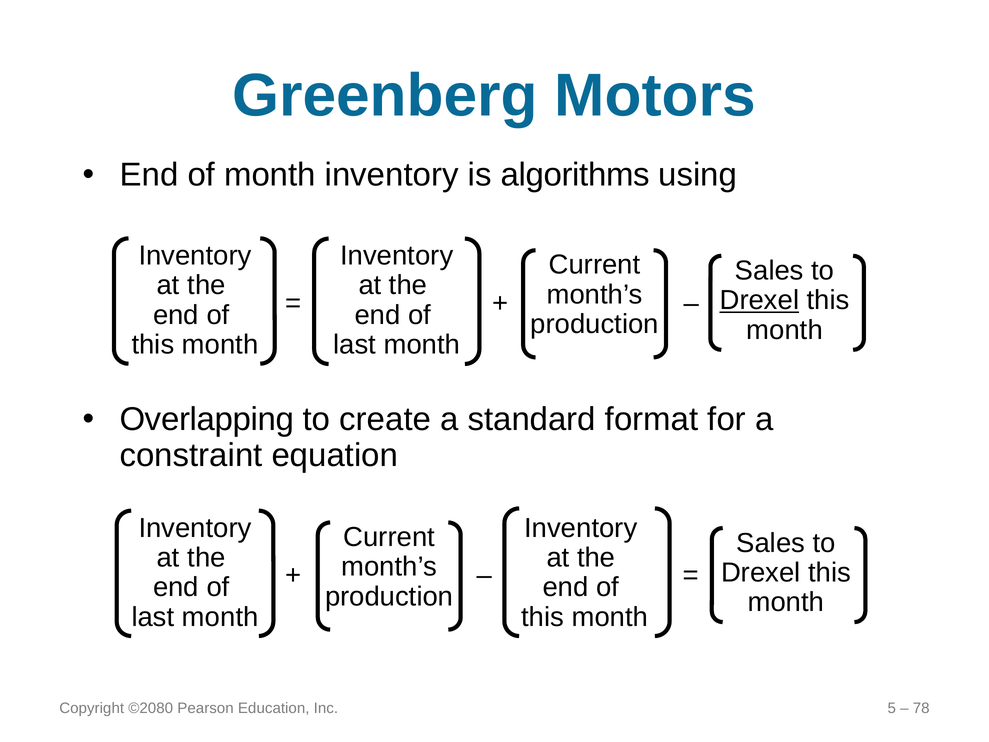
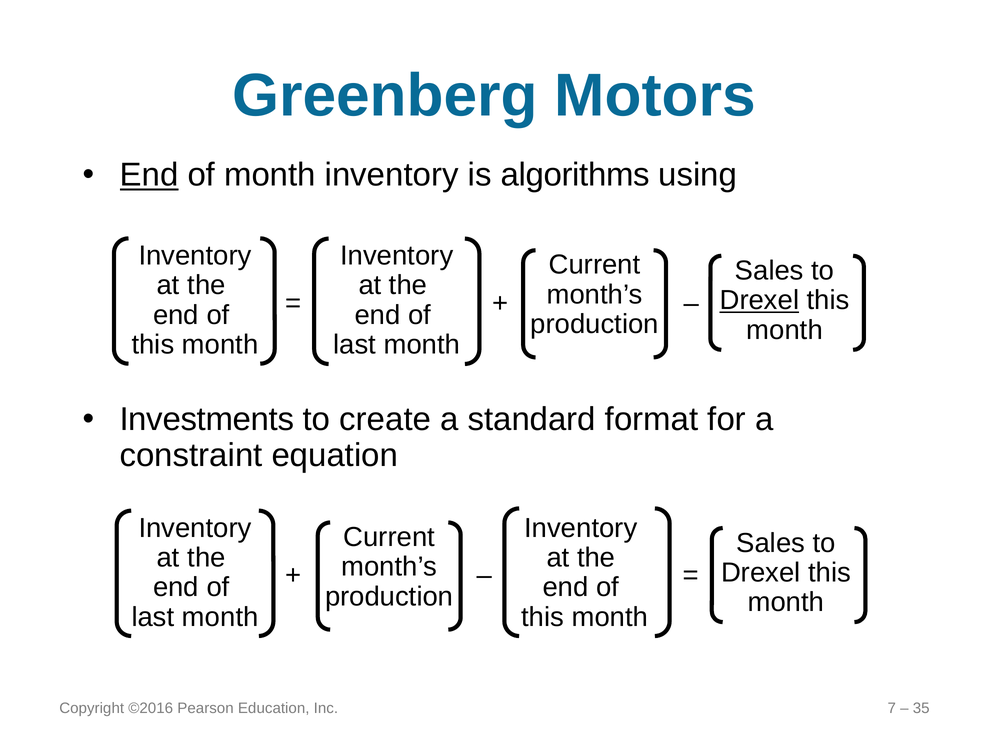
End underline: none -> present (149, 175)
Overlapping: Overlapping -> Investments (207, 419)
©2080: ©2080 -> ©2016 (151, 708)
5: 5 -> 7 (892, 708)
78: 78 -> 35 (921, 708)
